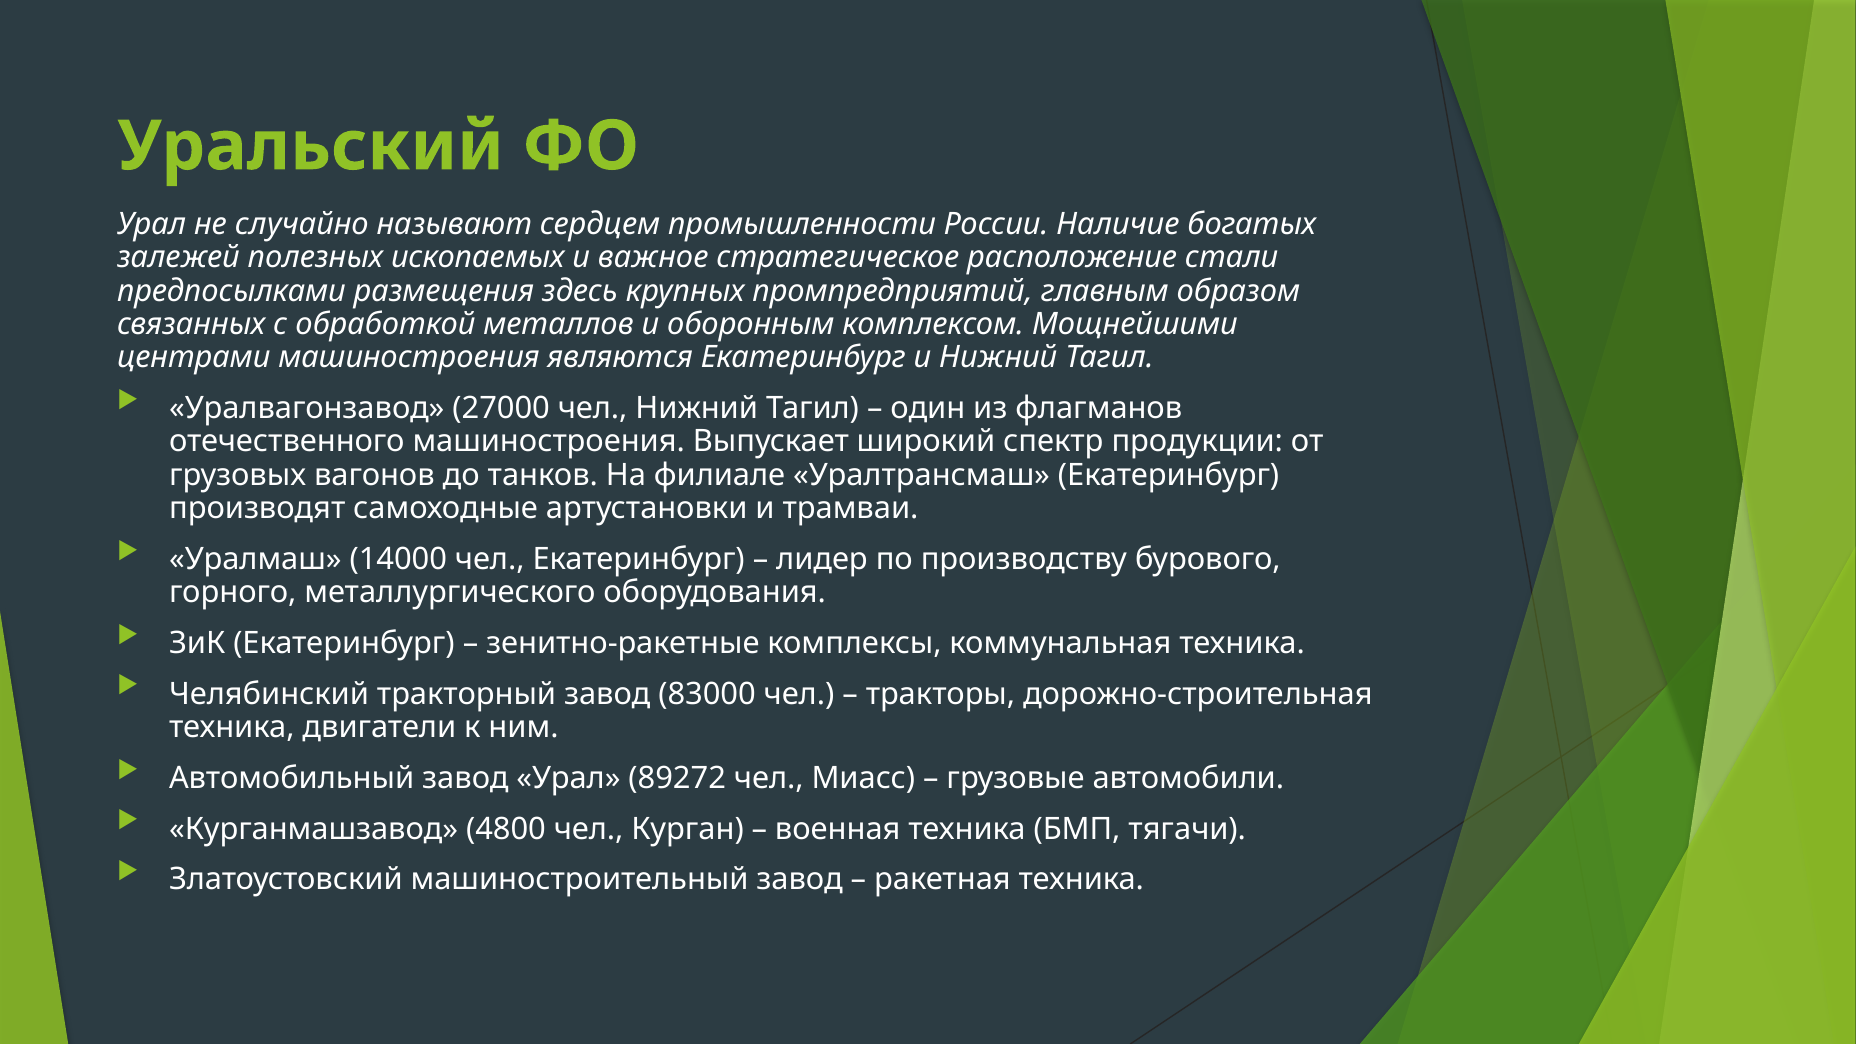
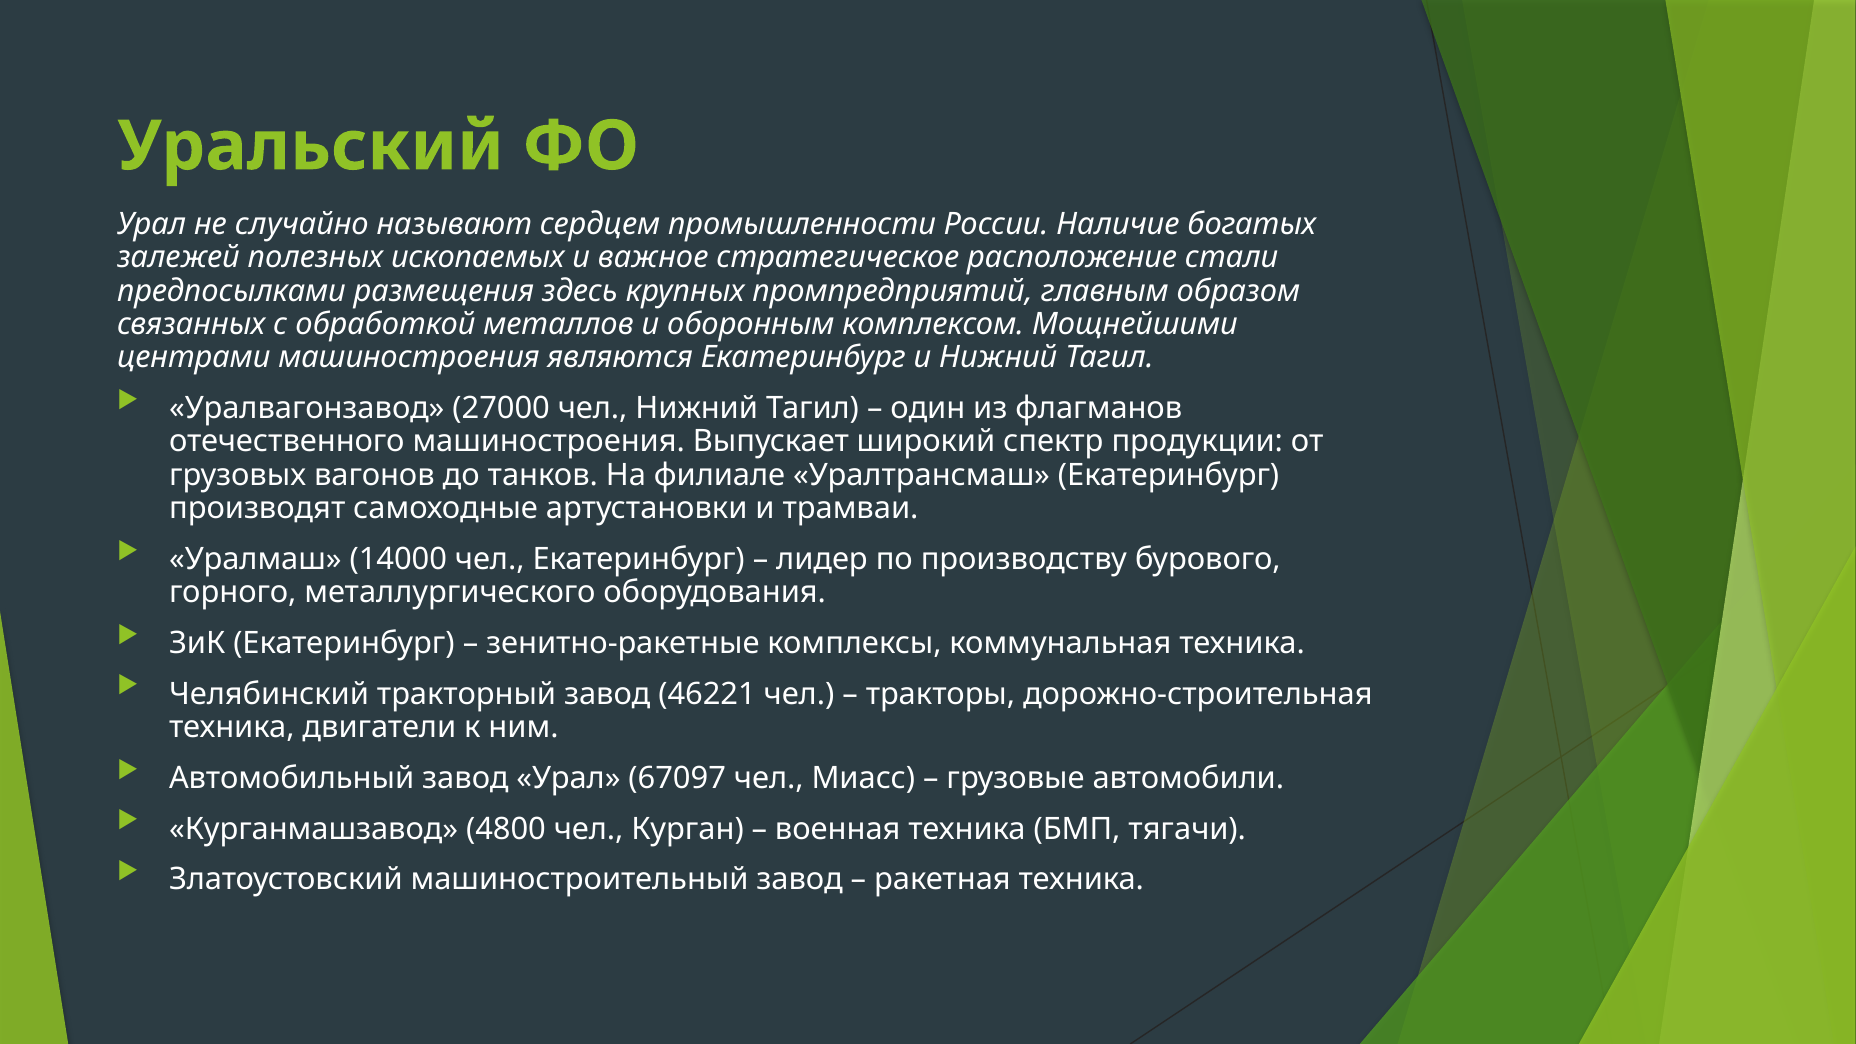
83000: 83000 -> 46221 (707, 694)
89272: 89272 -> 67097 (677, 778)
